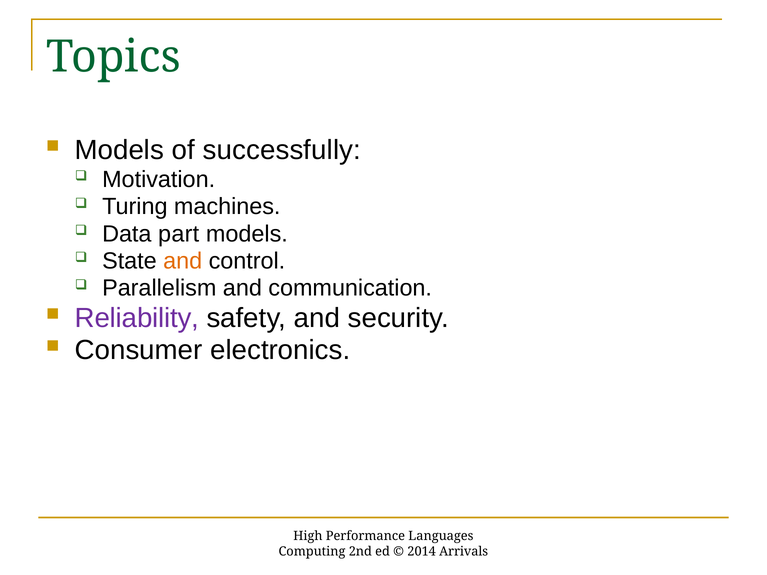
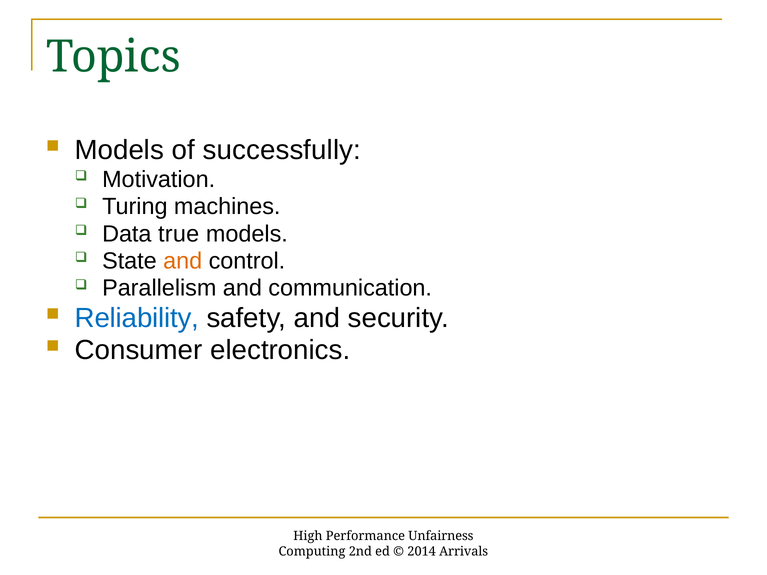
part: part -> true (179, 234)
Reliability colour: purple -> blue (137, 318)
Languages: Languages -> Unfairness (441, 536)
